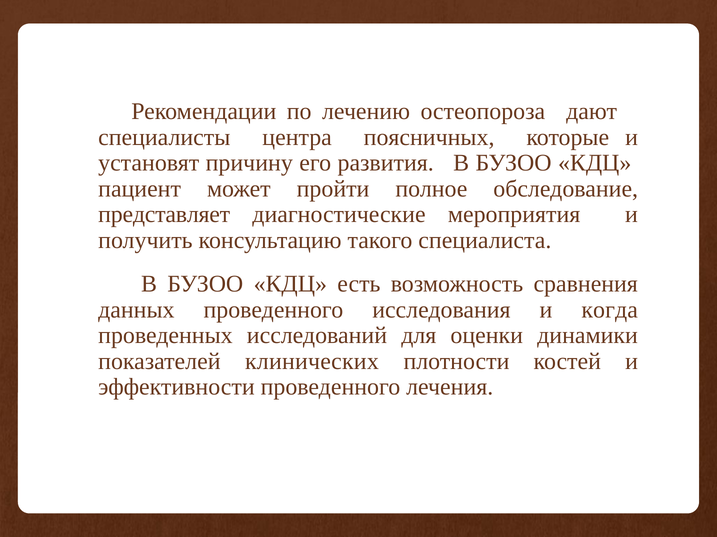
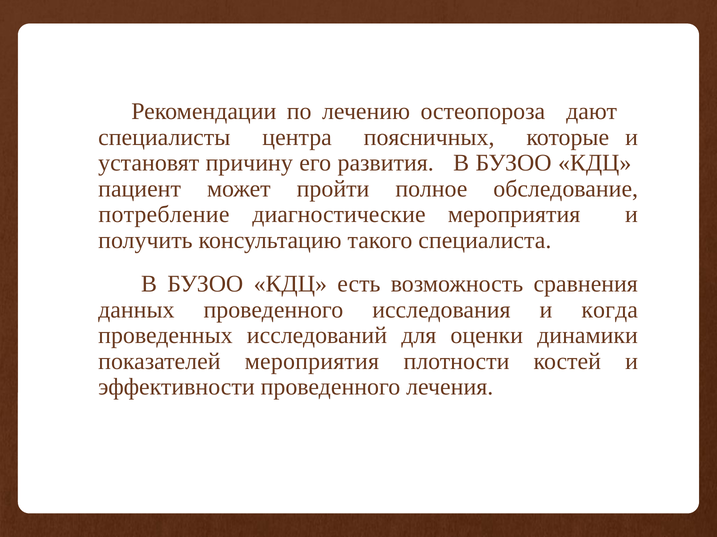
представляет: представляет -> потребление (164, 215)
показателей клинических: клинических -> мероприятия (312, 362)
